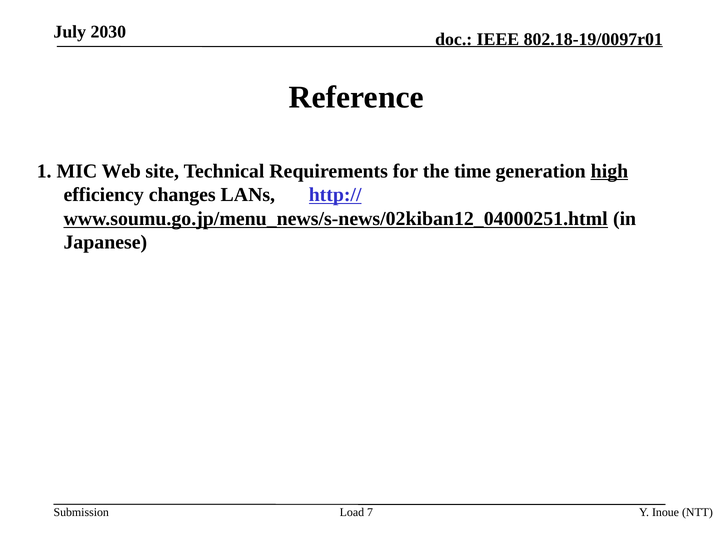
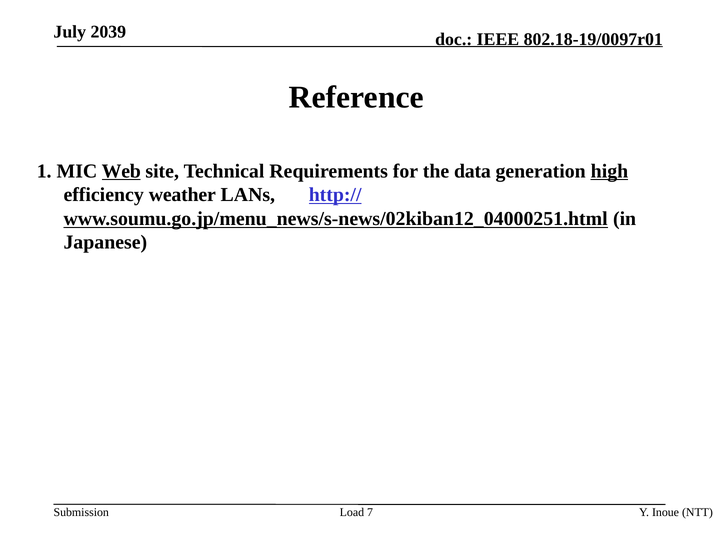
2030: 2030 -> 2039 (108, 32)
Web underline: none -> present (121, 171)
time: time -> data (472, 171)
changes: changes -> weather (182, 195)
